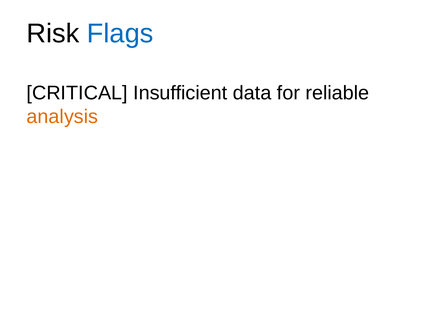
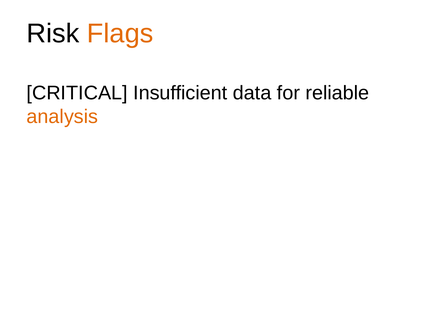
Flags colour: blue -> orange (120, 34)
